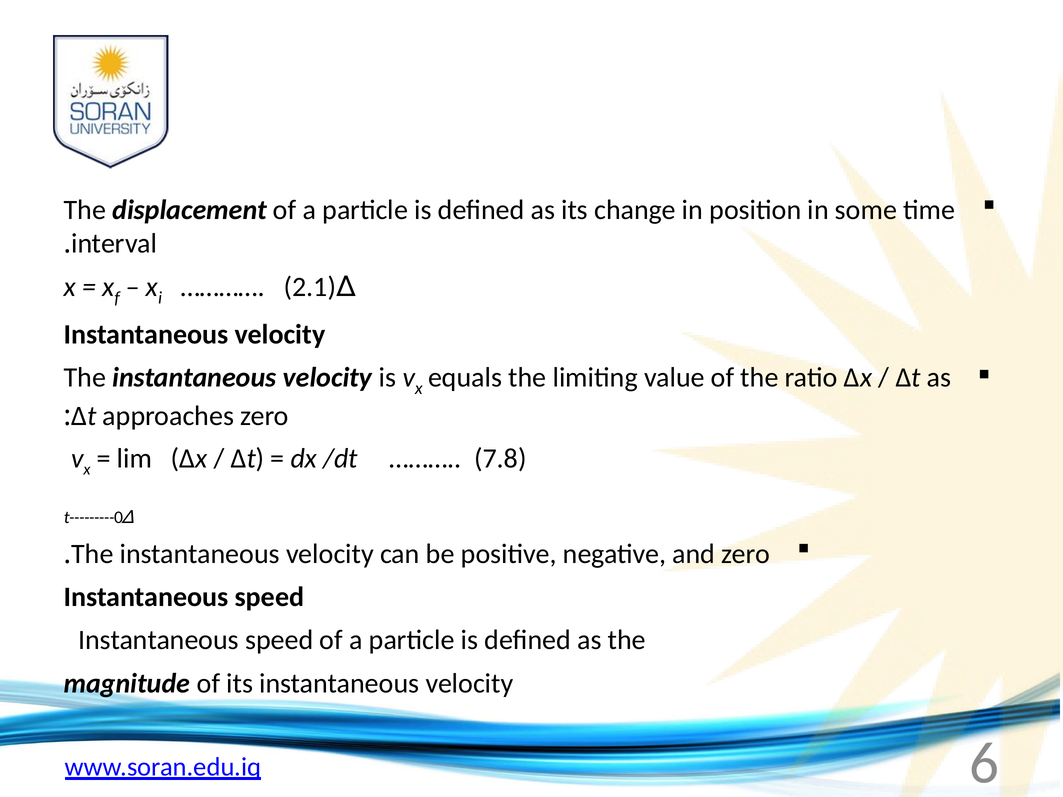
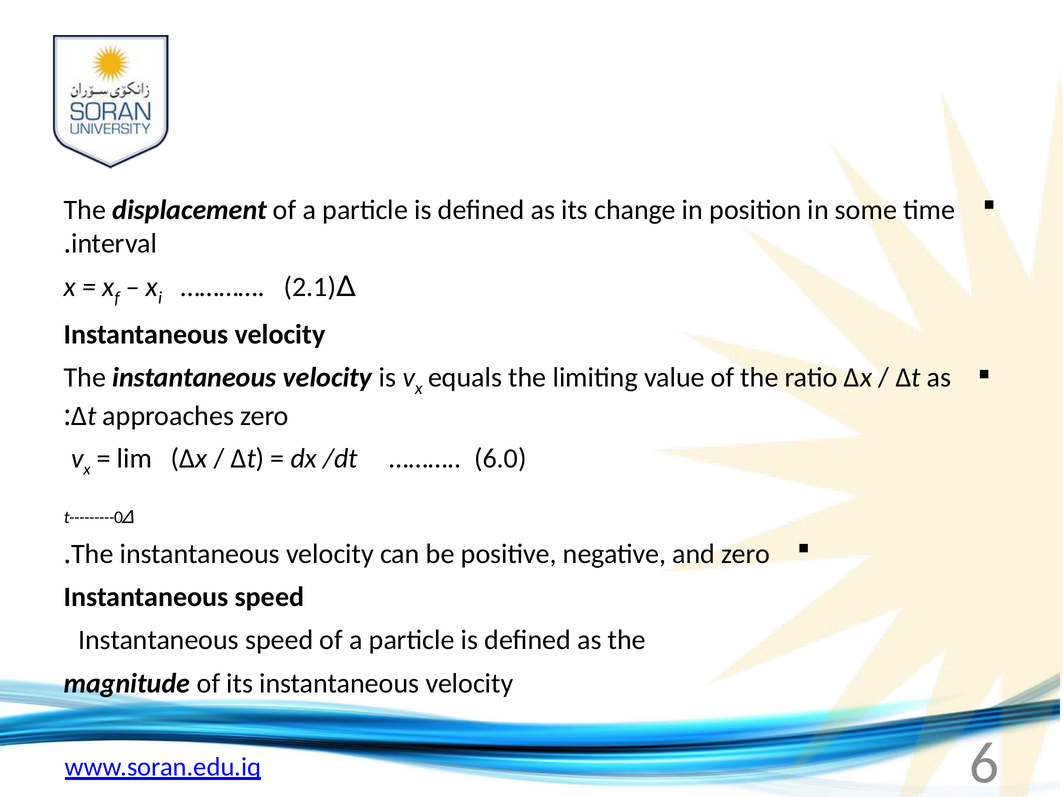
7.8: 7.8 -> 6.0 (500, 459)
